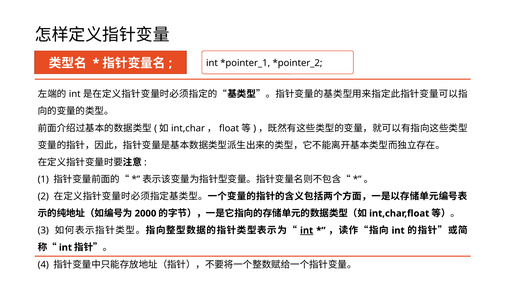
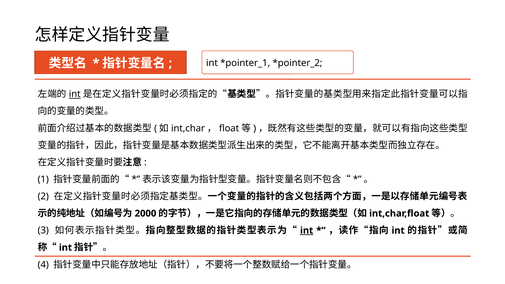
int underline: none -> present (75, 94)
